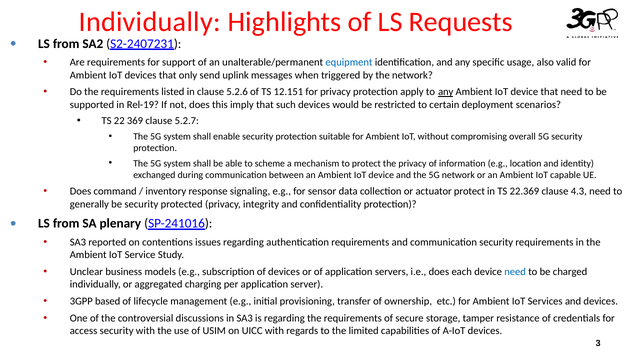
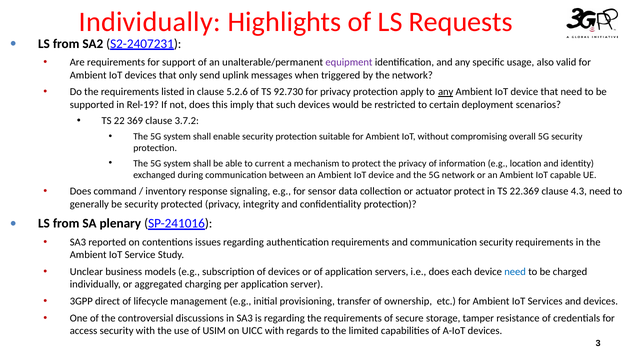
equipment colour: blue -> purple (349, 62)
12.151: 12.151 -> 92.730 (288, 92)
5.2.7: 5.2.7 -> 3.7.2 (187, 121)
scheme: scheme -> current (270, 163)
based: based -> direct (108, 302)
